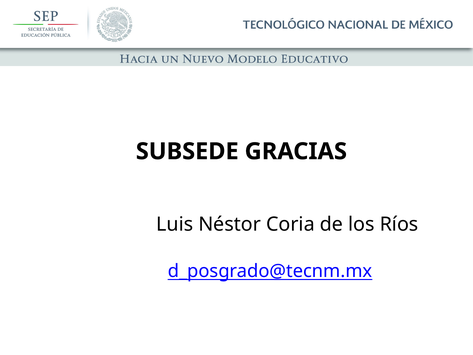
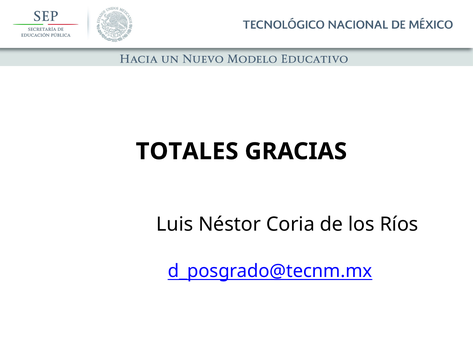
SUBSEDE: SUBSEDE -> TOTALES (187, 151)
